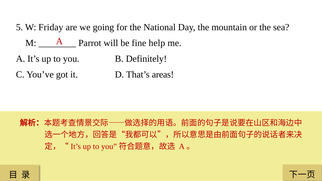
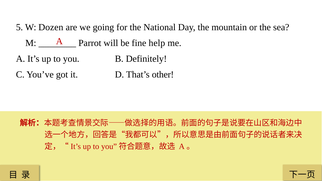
Friday: Friday -> Dozen (51, 27)
areas: areas -> other (163, 75)
